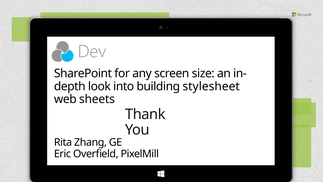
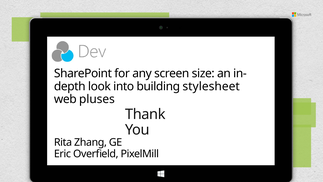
sheets: sheets -> pluses (97, 99)
